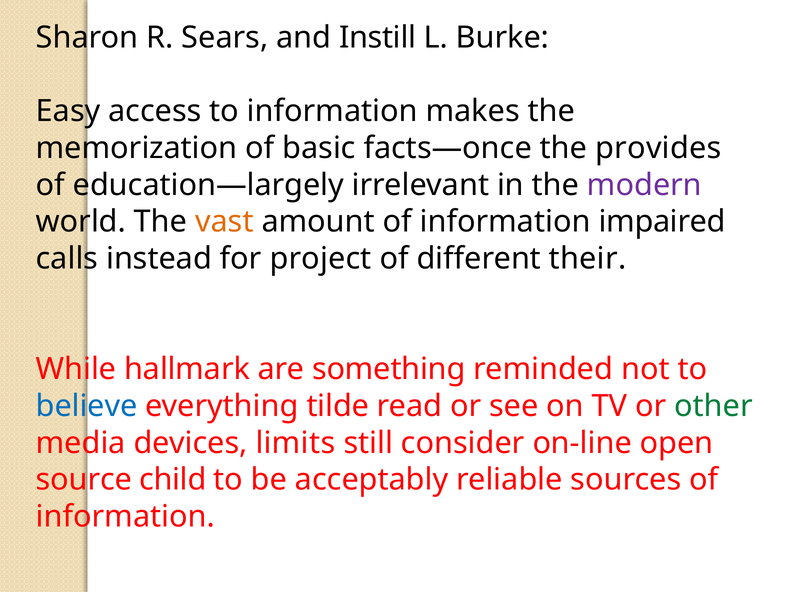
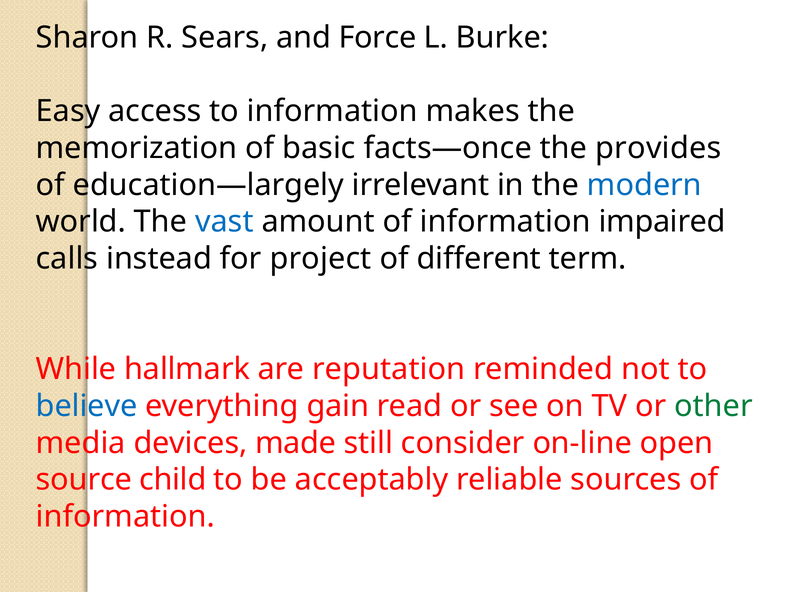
Instill: Instill -> Force (378, 38)
modern colour: purple -> blue (644, 185)
vast colour: orange -> blue (224, 222)
their: their -> term (588, 259)
something: something -> reputation (389, 369)
tilde: tilde -> gain (338, 406)
limits: limits -> made (296, 443)
